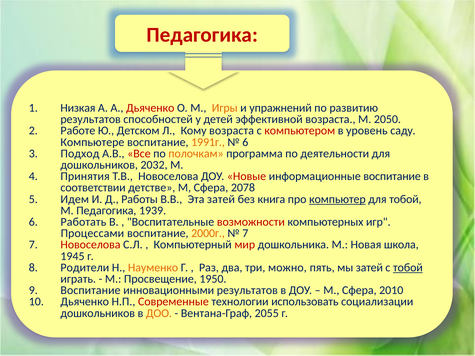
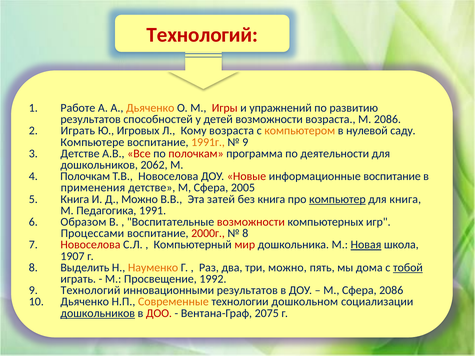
Педагогика: Педагогика -> Технологий (202, 35)
Низкая: Низкая -> Работе (78, 108)
Дьяченко colour: red -> orange (150, 108)
Игры colour: orange -> red (225, 108)
детей эффективной: эффективной -> возможности (269, 119)
М 2050: 2050 -> 2086 (387, 119)
Работе: Работе -> Играть (78, 131)
Детском: Детском -> Игровых (138, 131)
компьютером colour: red -> orange (300, 131)
уровень: уровень -> нулевой (367, 131)
6: 6 -> 9 (245, 142)
Подход: Подход -> Детстве (80, 154)
полочкам colour: orange -> red (196, 154)
2032: 2032 -> 2062 (154, 165)
Принятия: Принятия -> Полочкам (85, 176)
соответствии: соответствии -> применения (93, 188)
2078: 2078 -> 2005 (243, 188)
5 Идем: Идем -> Книга (75, 199)
Д Работы: Работы -> Можно (140, 199)
для тобой: тобой -> книга (405, 199)
1939: 1939 -> 1991 (153, 211)
Работать: Работать -> Образом (83, 222)
2000г colour: orange -> red (208, 234)
7: 7 -> 8 (245, 234)
Новая underline: none -> present (366, 245)
1945: 1945 -> 1907 (72, 256)
Родители: Родители -> Выделить (85, 268)
мы затей: затей -> дома (369, 268)
1950: 1950 -> 1992 (213, 279)
Воспитание: Воспитание -> Технологий (90, 291)
Сфера 2010: 2010 -> 2086 (391, 291)
Современные colour: red -> orange (173, 302)
использовать: использовать -> дошкольном (305, 302)
дошкольников underline: none -> present (98, 313)
ДОО colour: orange -> red (159, 313)
2055: 2055 -> 2075 (267, 313)
